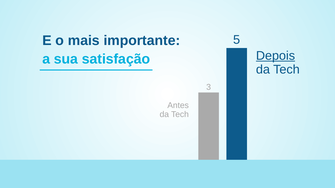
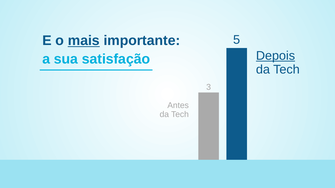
mais underline: none -> present (84, 41)
